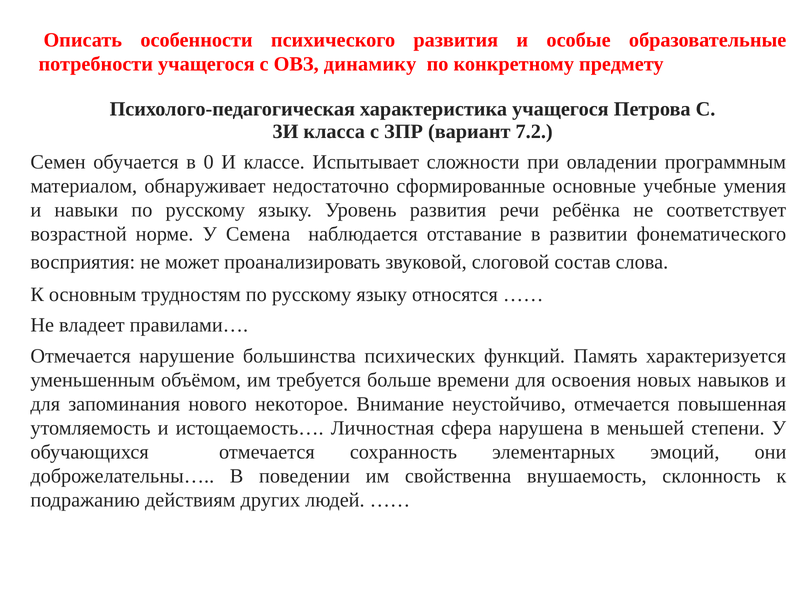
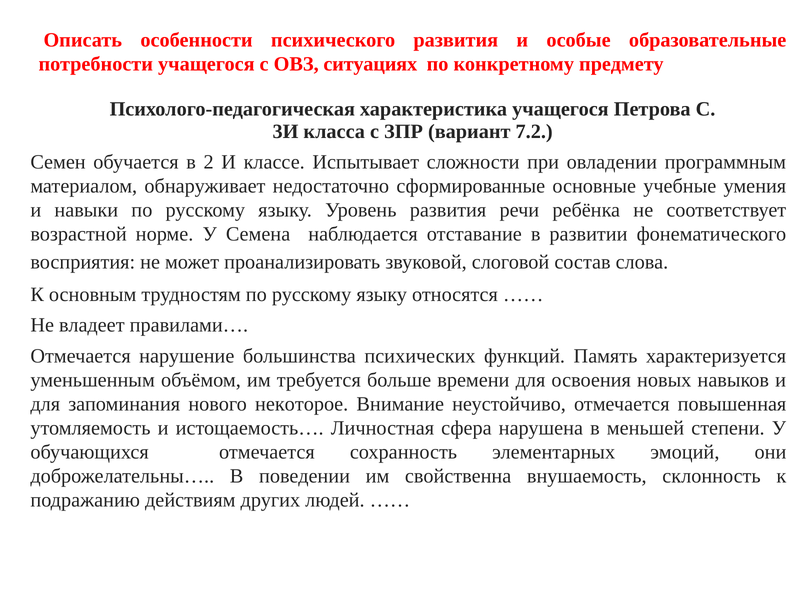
динамику: динамику -> ситуациях (370, 64)
0: 0 -> 2 (209, 162)
